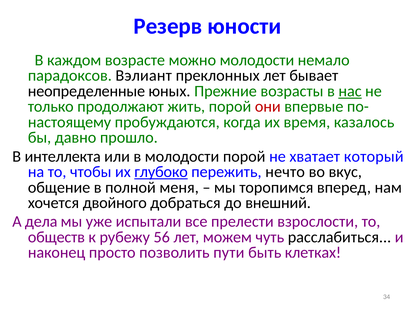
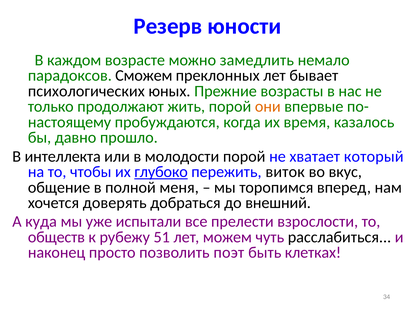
можно молодости: молодости -> замедлить (257, 60)
Вэлиант: Вэлиант -> Сможем (144, 76)
неопределенные: неопределенные -> психологических (86, 91)
нас underline: present -> none (350, 91)
они colour: red -> orange (268, 107)
нечто: нечто -> виток (285, 172)
двойного: двойного -> доверять (115, 203)
дела: дела -> куда (41, 222)
56: 56 -> 51 (162, 237)
пути: пути -> поэт (229, 253)
